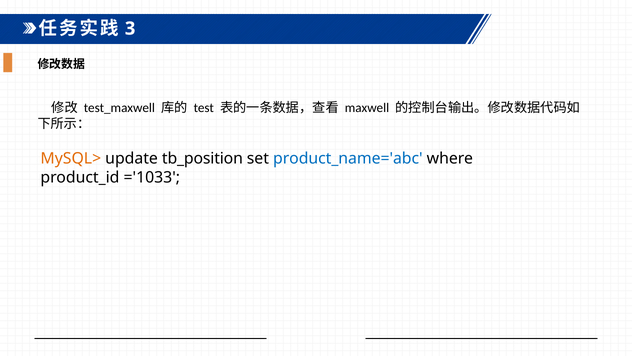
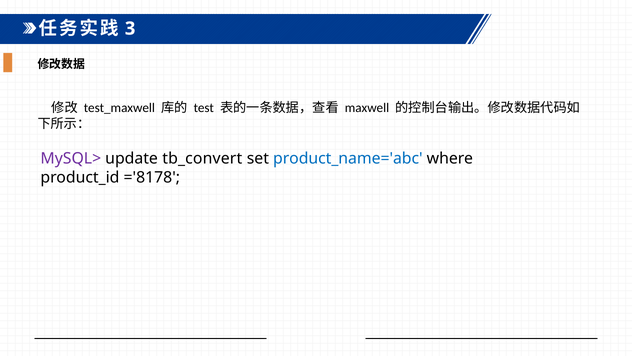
MySQL> colour: orange -> purple (71, 158)
tb_position: tb_position -> tb_convert (202, 158)
='1033: ='1033 -> ='8178 (152, 177)
